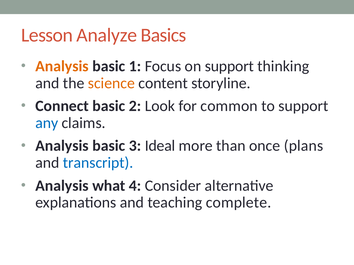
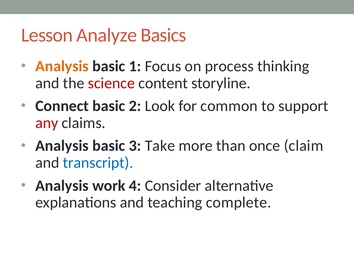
on support: support -> process (229, 66)
science colour: orange -> red (111, 83)
any colour: blue -> red (47, 123)
Ideal: Ideal -> Take (160, 146)
plans: plans -> claim (304, 146)
what: what -> work (109, 186)
